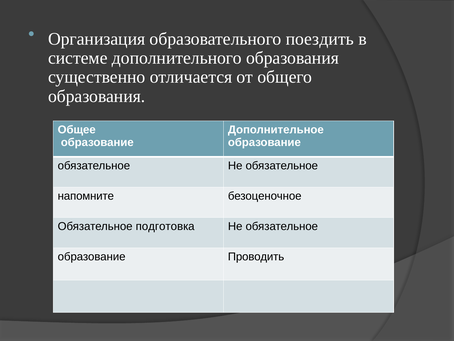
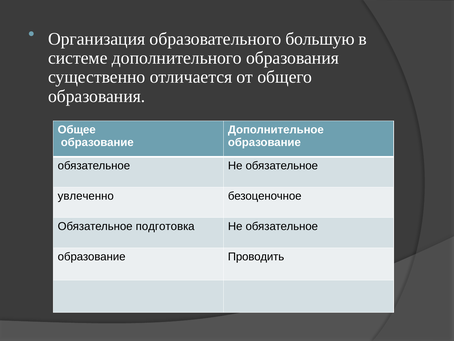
поездить: поездить -> большую (320, 39)
напомните: напомните -> увлеченно (86, 196)
